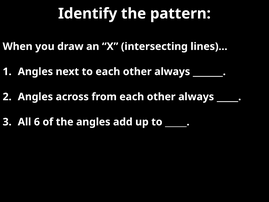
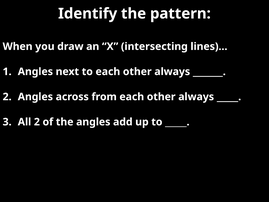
All 6: 6 -> 2 (37, 122)
